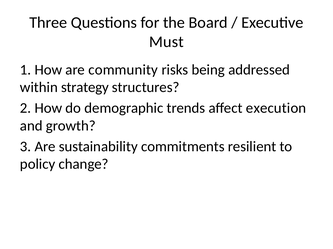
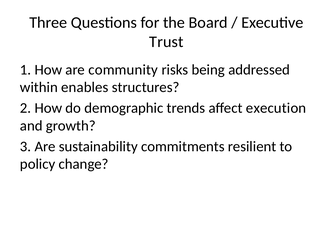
Must: Must -> Trust (166, 42)
strategy: strategy -> enables (85, 88)
